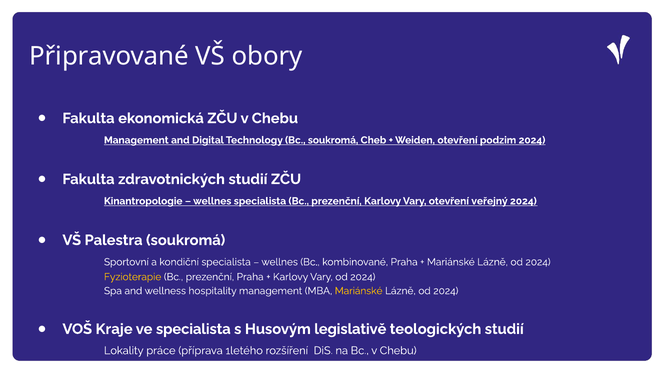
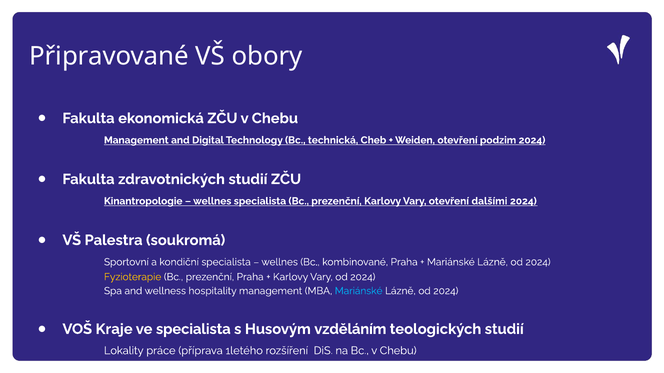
Bc soukromá: soukromá -> technická (333, 140)
veřejný: veřejný -> dalšími (489, 201)
Mariánské colour: yellow -> light blue (359, 291)
legislativě: legislativě -> vzděláním (350, 329)
